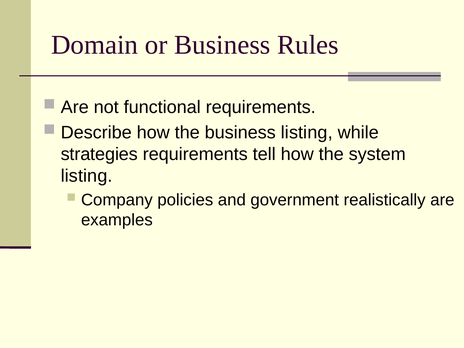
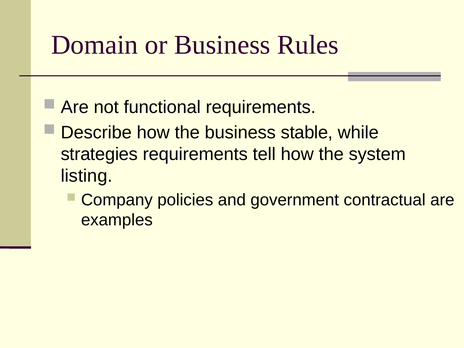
business listing: listing -> stable (307, 132)
realistically: realistically -> contractual (385, 200)
